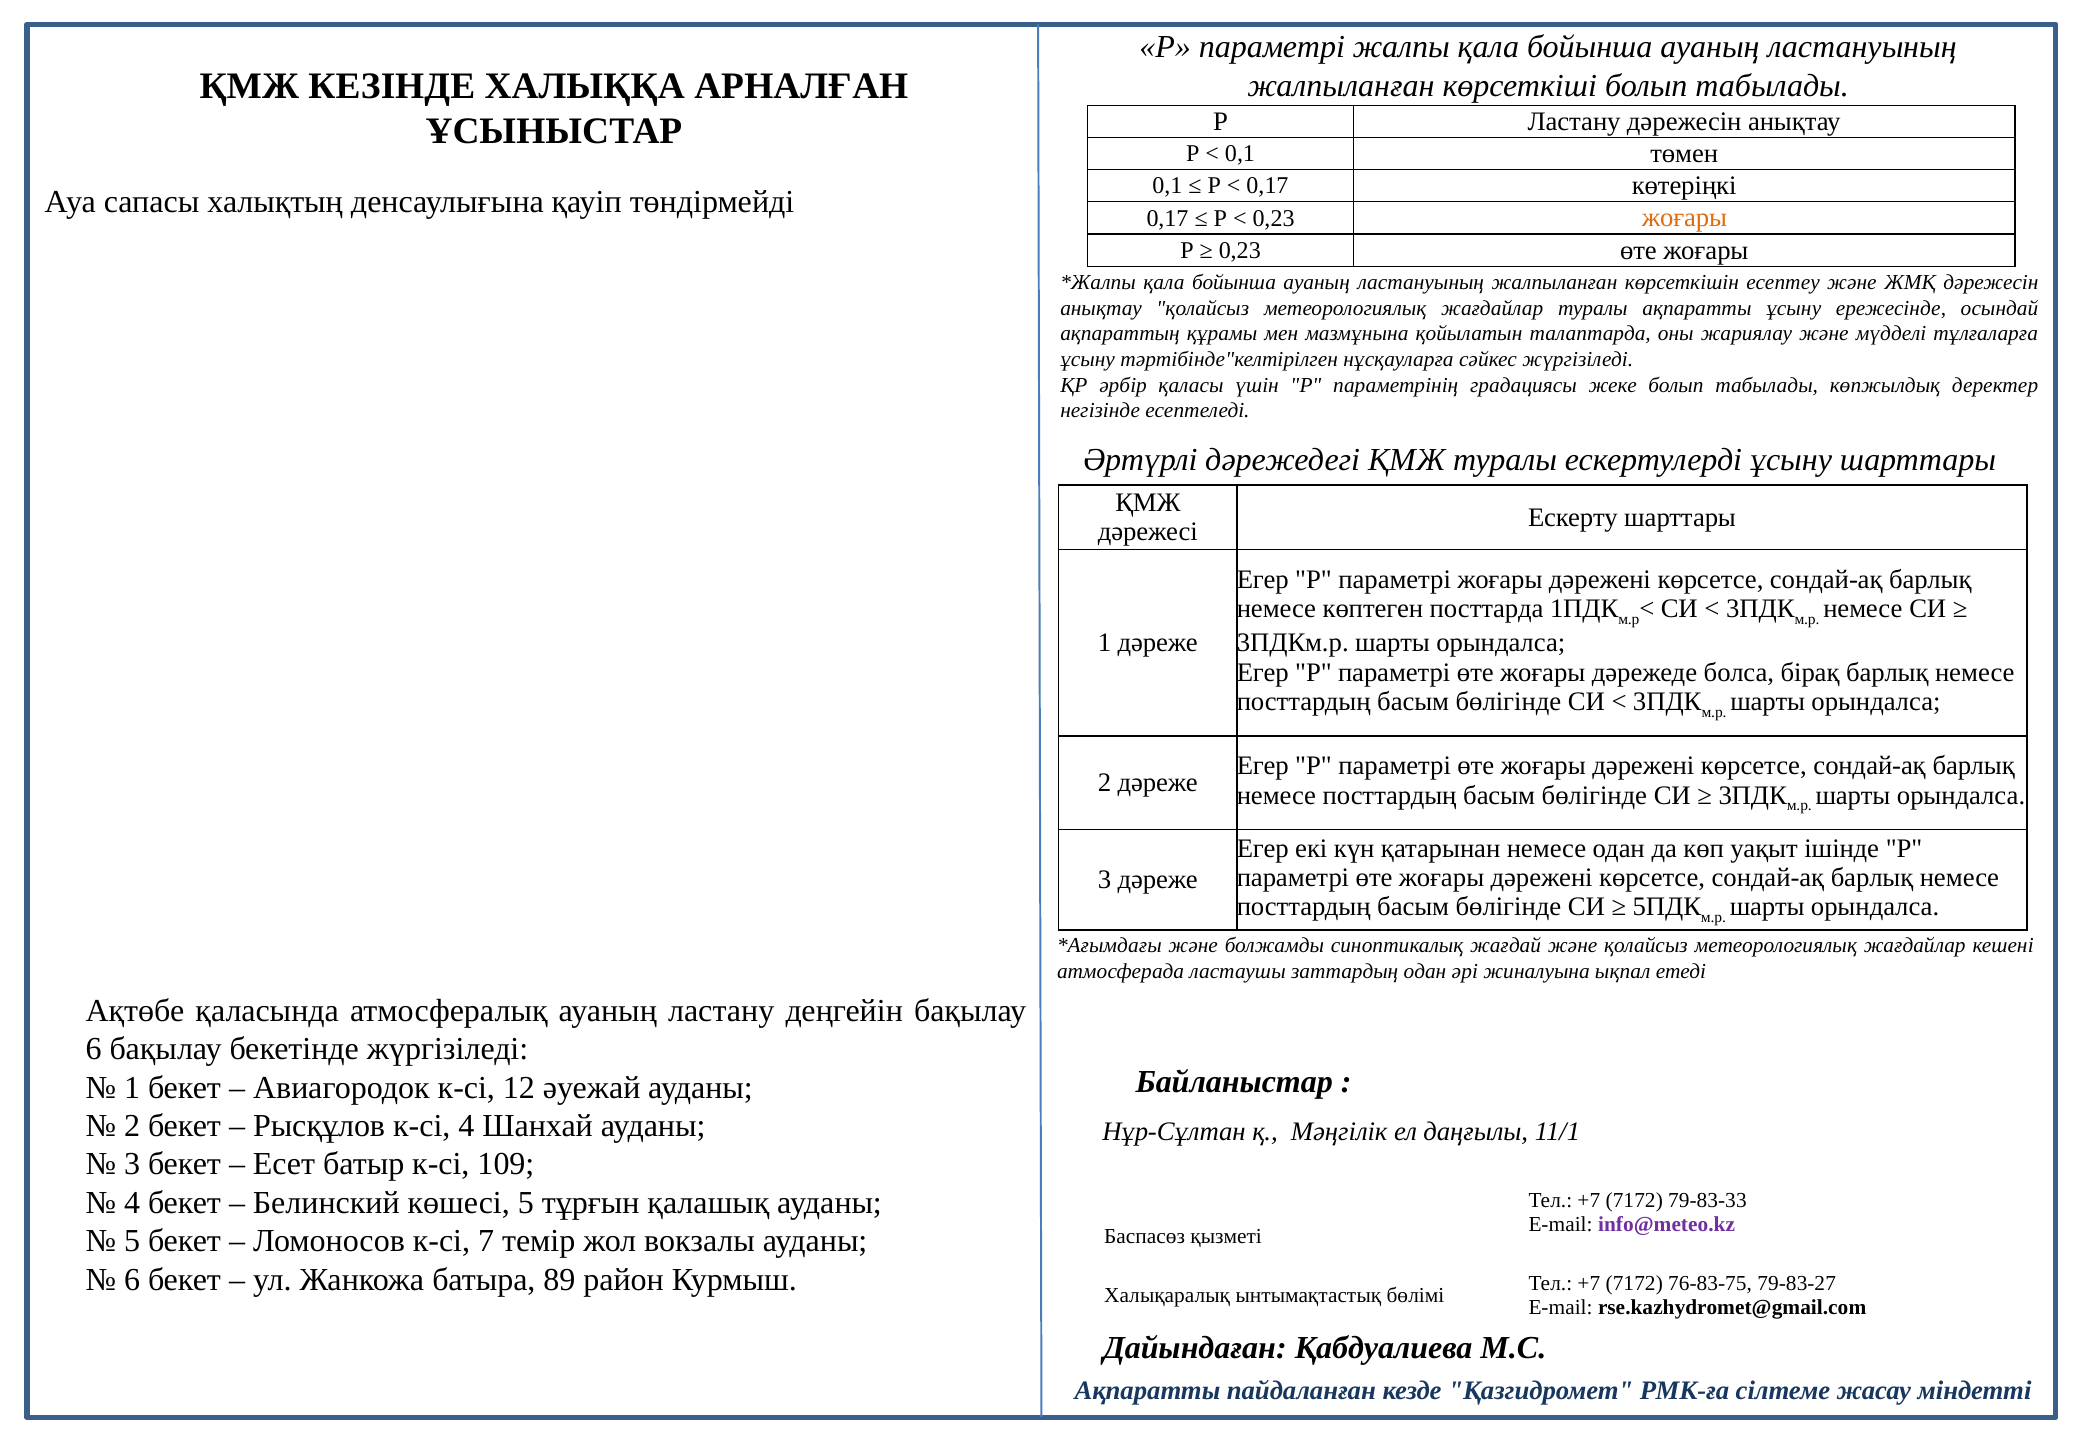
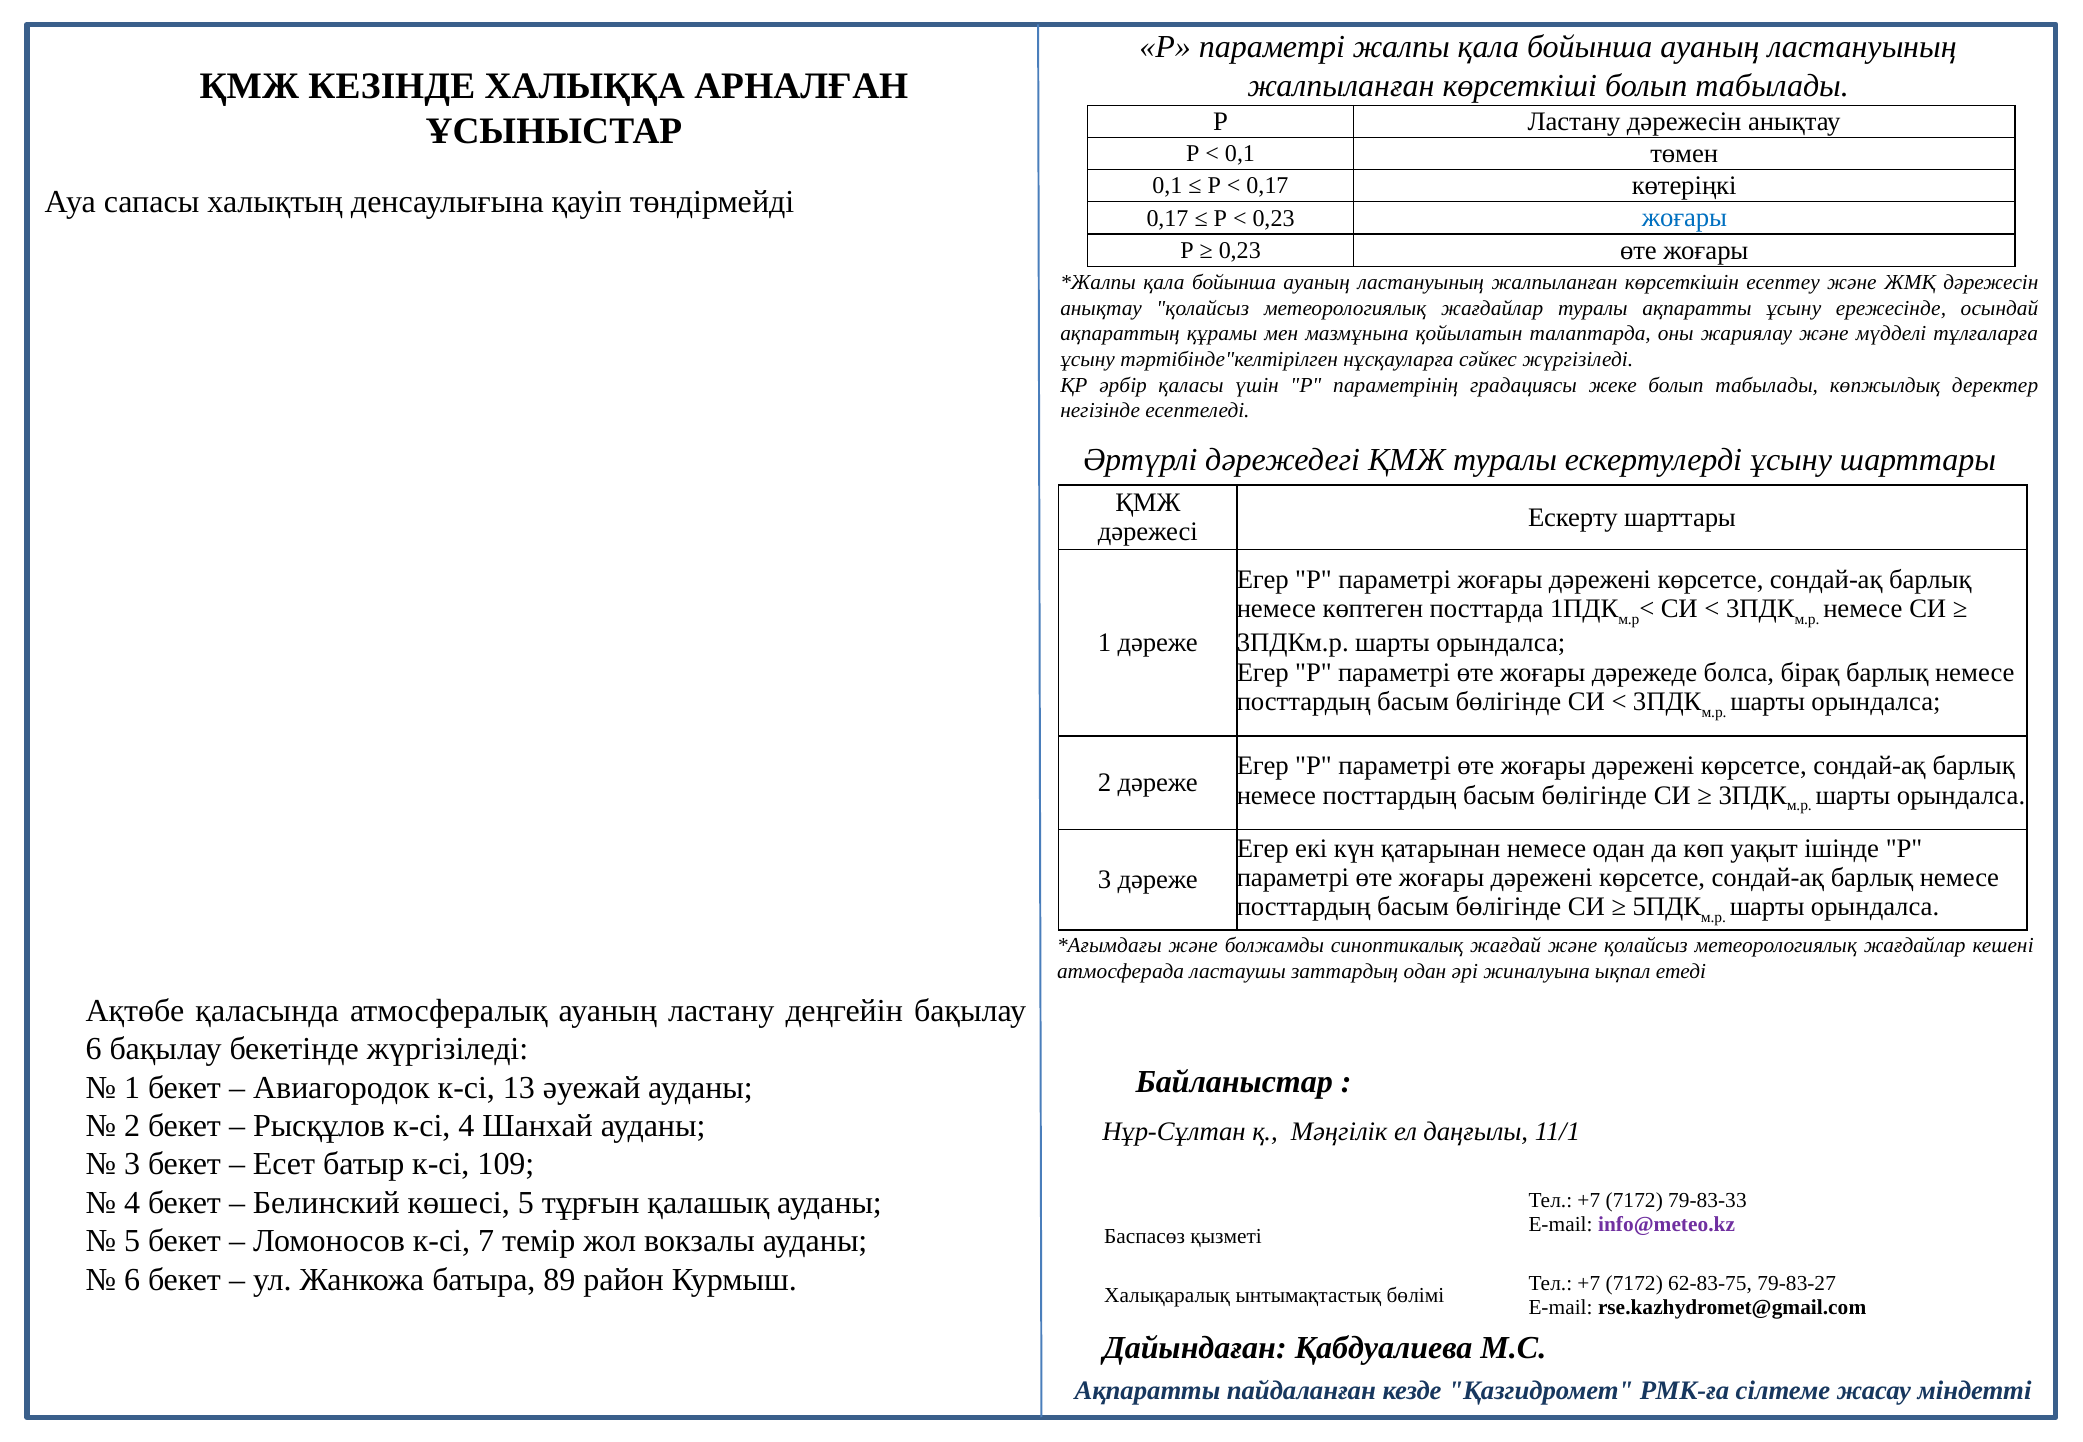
жоғары colour: orange -> blue (1684, 218)
12: 12 -> 13 (519, 1088)
76-83-75: 76-83-75 -> 62-83-75 (1710, 1284)
